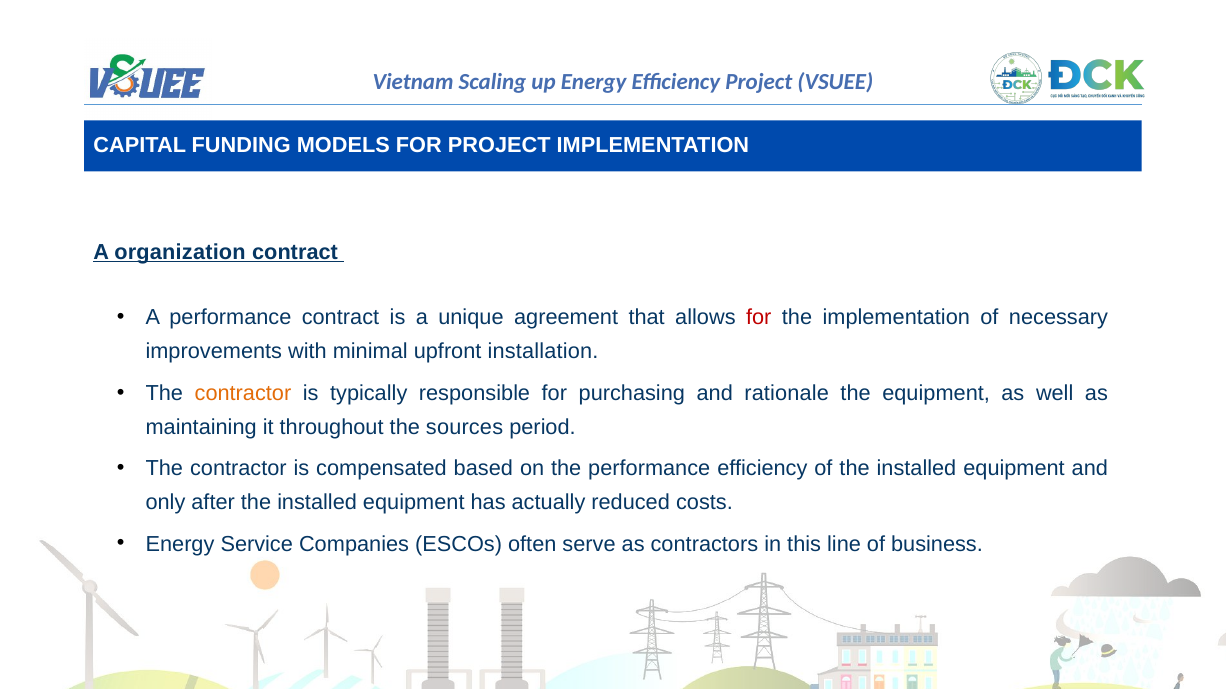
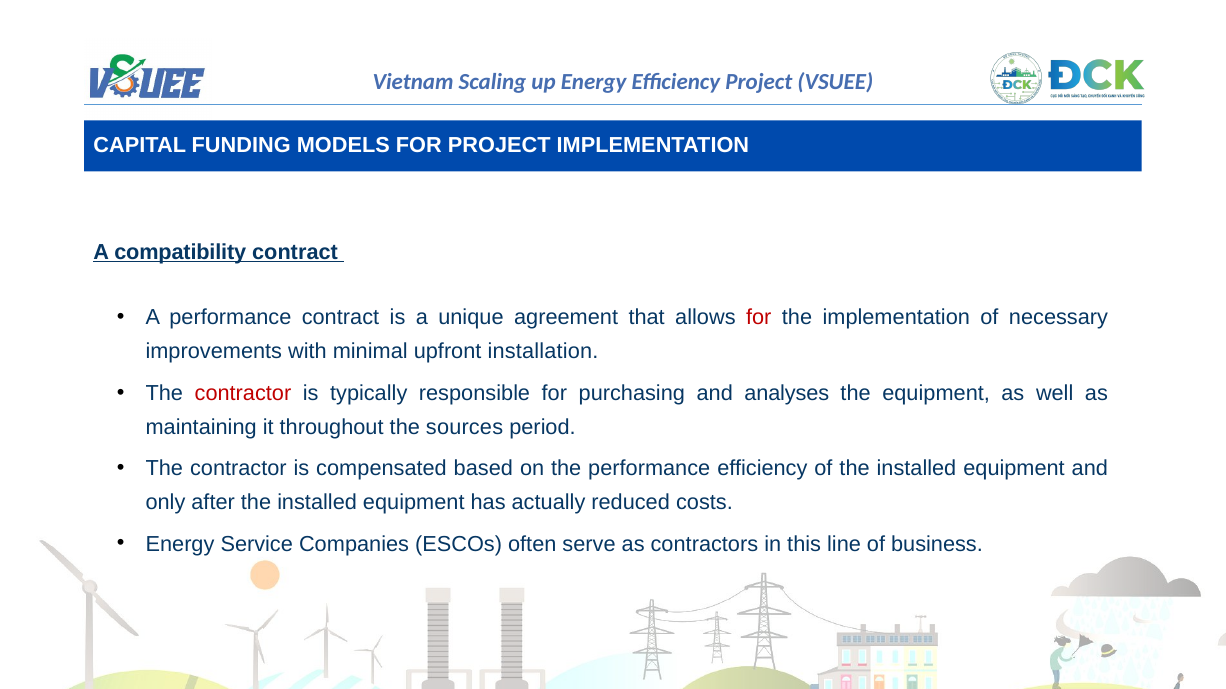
organization: organization -> compatibility (180, 252)
contractor colour: orange -> red (243, 393)
rationale: rationale -> analyses (787, 393)
